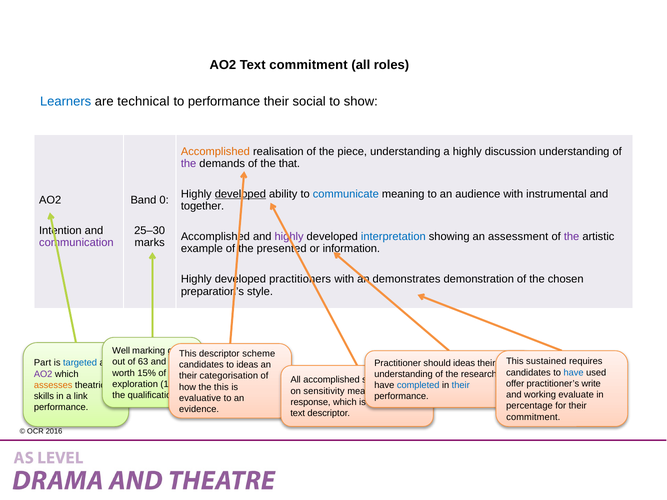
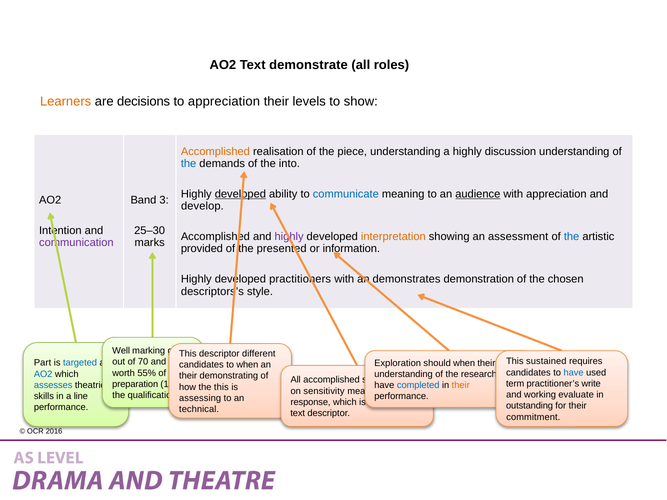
Text commitment: commitment -> demonstrate (308, 65)
Learners colour: blue -> orange (66, 101)
technical: technical -> decisions (144, 101)
to performance: performance -> appreciation (224, 101)
social: social -> levels (309, 101)
the colour: purple -> blue (189, 164)
that: that -> into (289, 164)
audience underline: none -> present (478, 194)
with instrumental: instrumental -> appreciation (556, 194)
0: 0 -> 3 (164, 200)
together: together -> develop (202, 206)
interpretation colour: blue -> orange (393, 237)
the colour: purple -> blue (572, 237)
example: example -> provided (202, 249)
preparation’s: preparation’s -> descriptors’s (212, 291)
scheme: scheme -> different (259, 354)
63: 63 -> 70 (143, 362)
Practitioner: Practitioner -> Exploration (398, 363)
should ideas: ideas -> when (464, 363)
to ideas: ideas -> when (247, 365)
worth 15%: 15% -> 55% (147, 373)
AO2 colour: purple -> blue (43, 374)
categorisation: categorisation -> demonstrating (229, 376)
offer: offer -> term (515, 384)
exploration: exploration -> preparation (135, 384)
assesses colour: orange -> blue (53, 385)
their colour: blue -> orange (461, 385)
link: link -> line (81, 396)
evaluative: evaluative -> assessing (200, 398)
percentage: percentage -> outstanding (530, 406)
evidence: evidence -> technical (199, 409)
